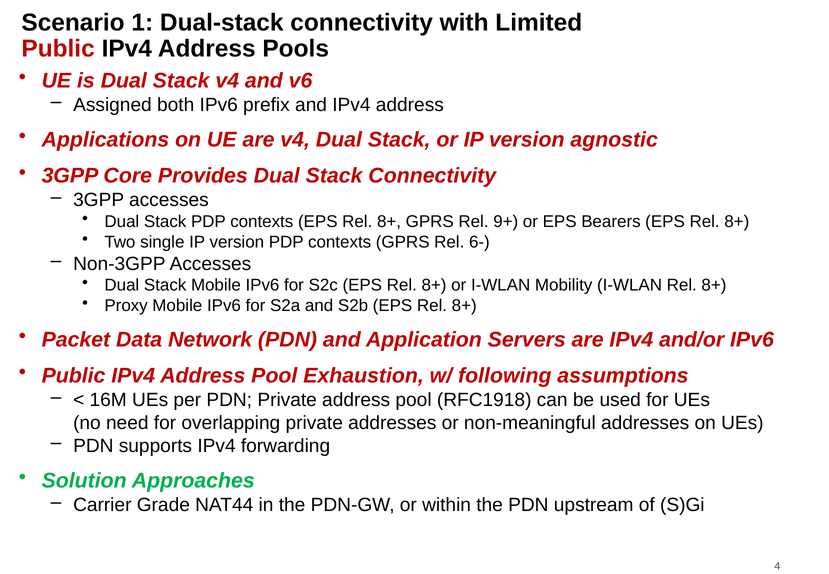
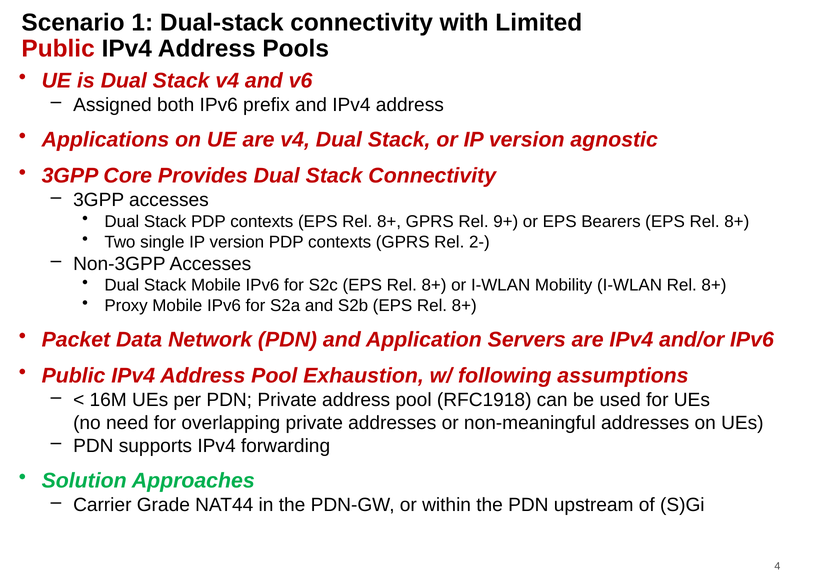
6-: 6- -> 2- (479, 242)
